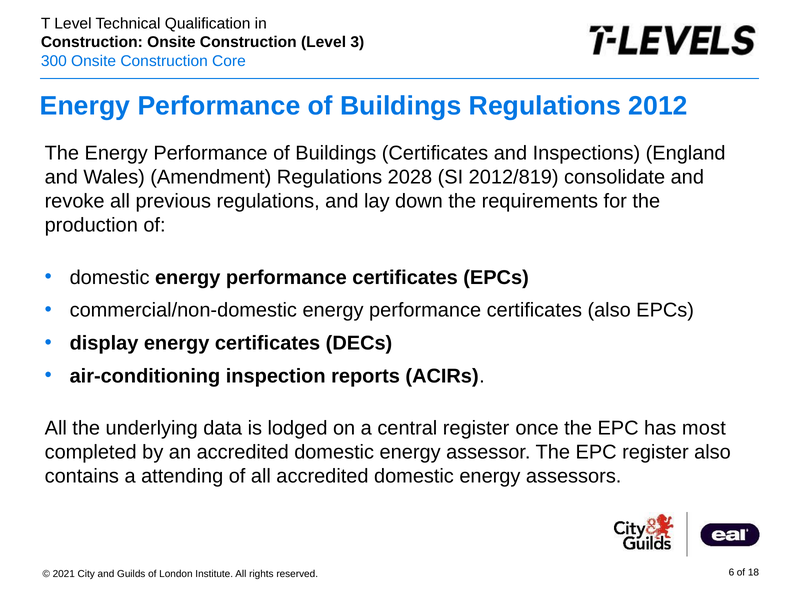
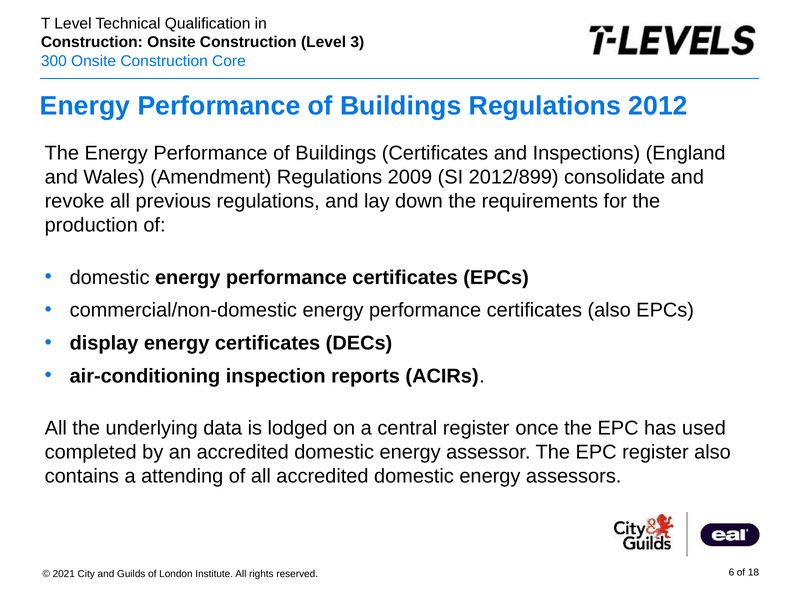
2028: 2028 -> 2009 (410, 177)
2012/819: 2012/819 -> 2012/899 (514, 177)
most: most -> used (704, 428)
